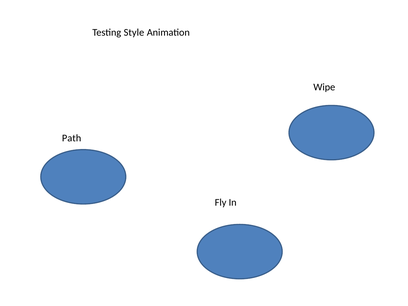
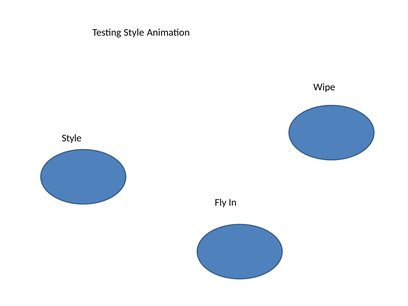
Path: Path -> Style (72, 138)
